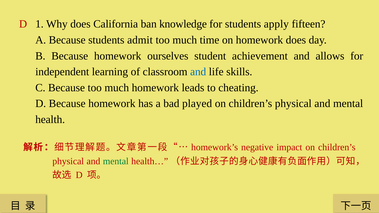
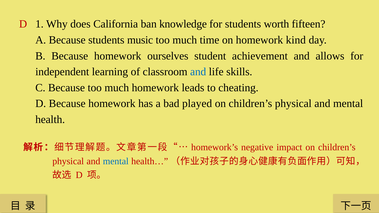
apply: apply -> worth (276, 24)
admit: admit -> music (140, 40)
homework does: does -> kind (296, 40)
mental colour: green -> blue (116, 161)
